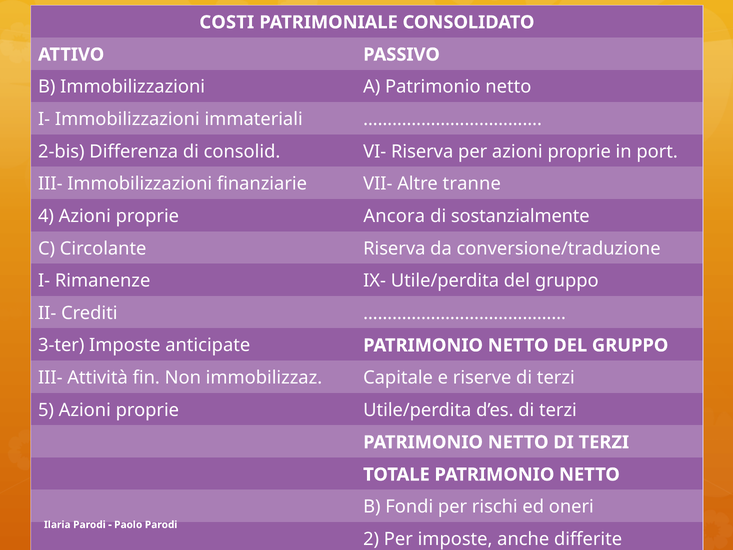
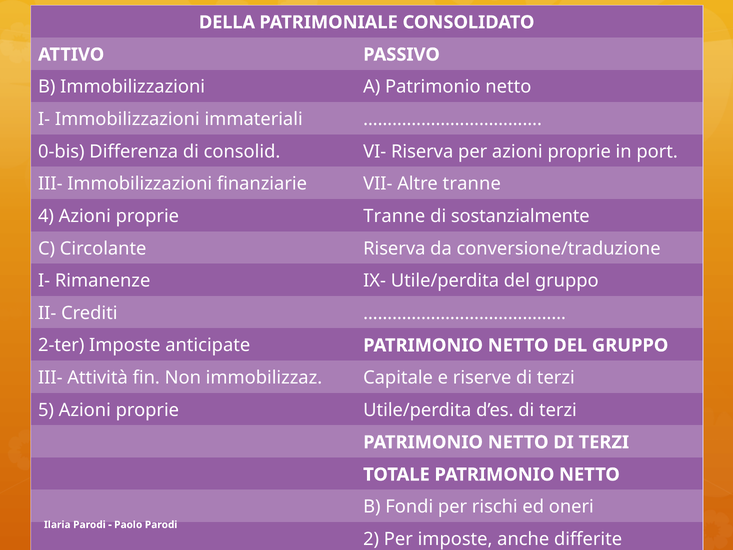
COSTI: COSTI -> DELLA (227, 22)
2-bis: 2-bis -> 0-bis (61, 151)
proprie Ancora: Ancora -> Tranne (394, 216)
3-ter: 3-ter -> 2-ter (61, 345)
